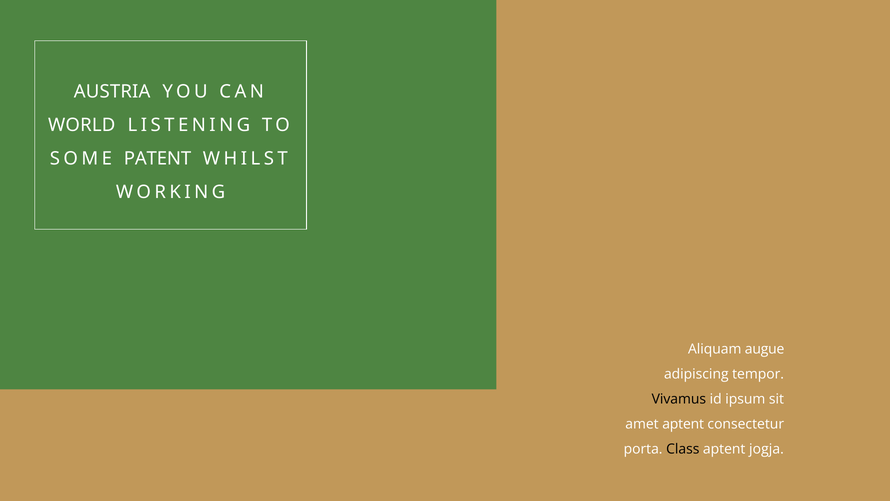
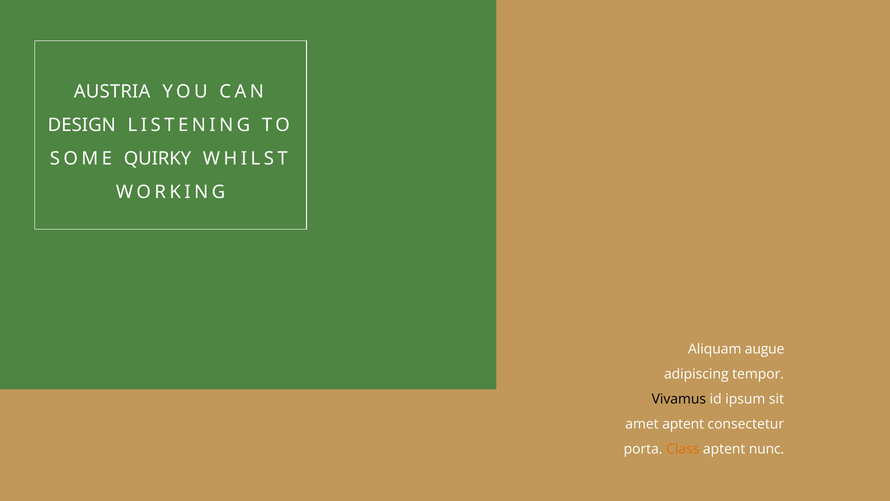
WORLD: WORLD -> DESIGN (82, 125)
PATENT: PATENT -> QUIRKY (157, 158)
Class colour: black -> orange (683, 449)
jogja: jogja -> nunc (767, 449)
